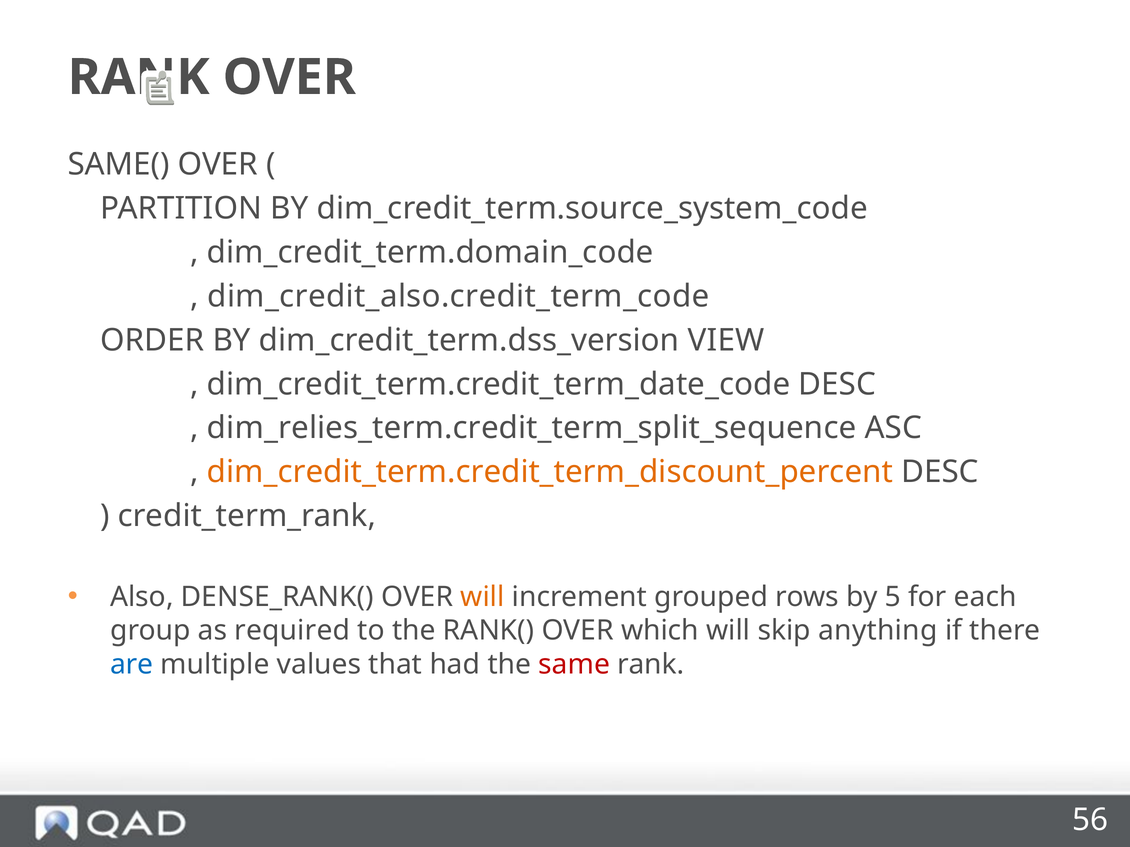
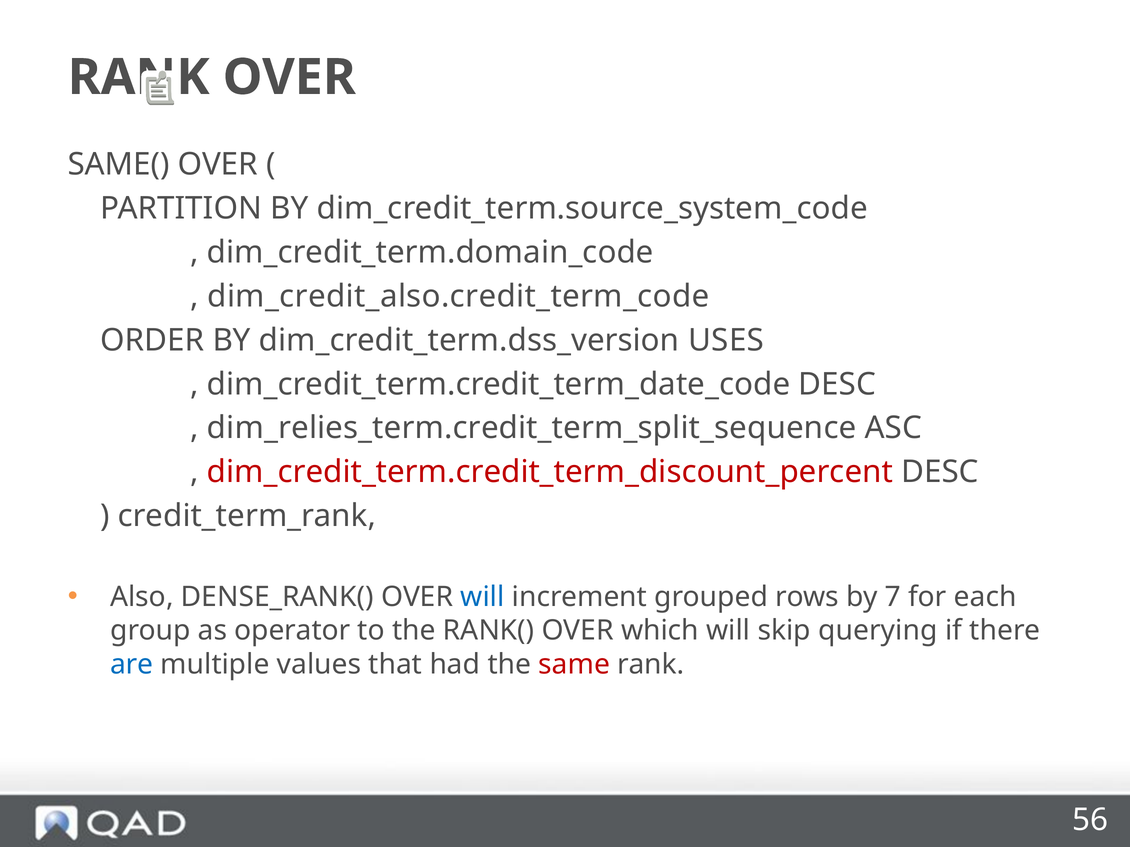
VIEW: VIEW -> USES (726, 340)
dim_credit_term.credit_term_discount_percent colour: orange -> red (550, 472)
will colour: orange -> blue (482, 597)
5: 5 -> 7 (893, 597)
required: required -> operator (292, 631)
anything: anything -> querying (878, 631)
